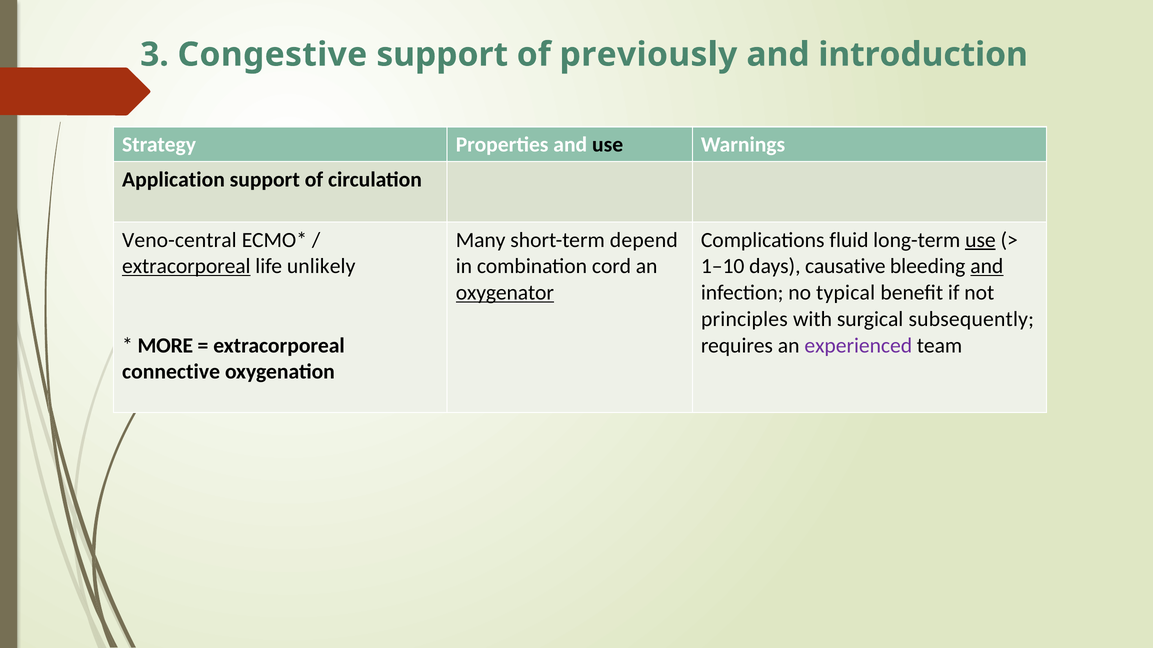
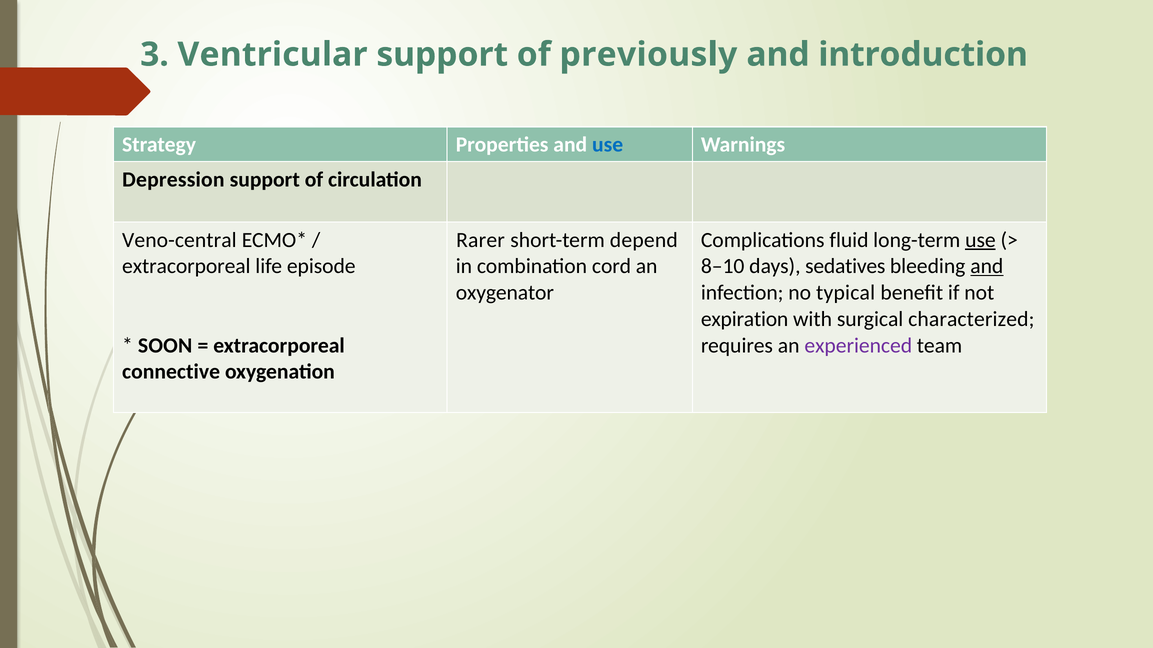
Congestive: Congestive -> Ventricular (272, 55)
use colour: black -> blue (608, 145)
Application: Application -> Depression (173, 180)
Many: Many -> Rarer (481, 240)
extracorporeal underline: present -> none (186, 267)
unlikely: unlikely -> episode (321, 267)
1–10: 1–10 -> 8–10 (723, 267)
causative: causative -> sedatives (845, 267)
oxygenator underline: present -> none (505, 293)
principles: principles -> expiration (745, 319)
subsequently: subsequently -> characterized (971, 319)
MORE: MORE -> SOON (165, 346)
